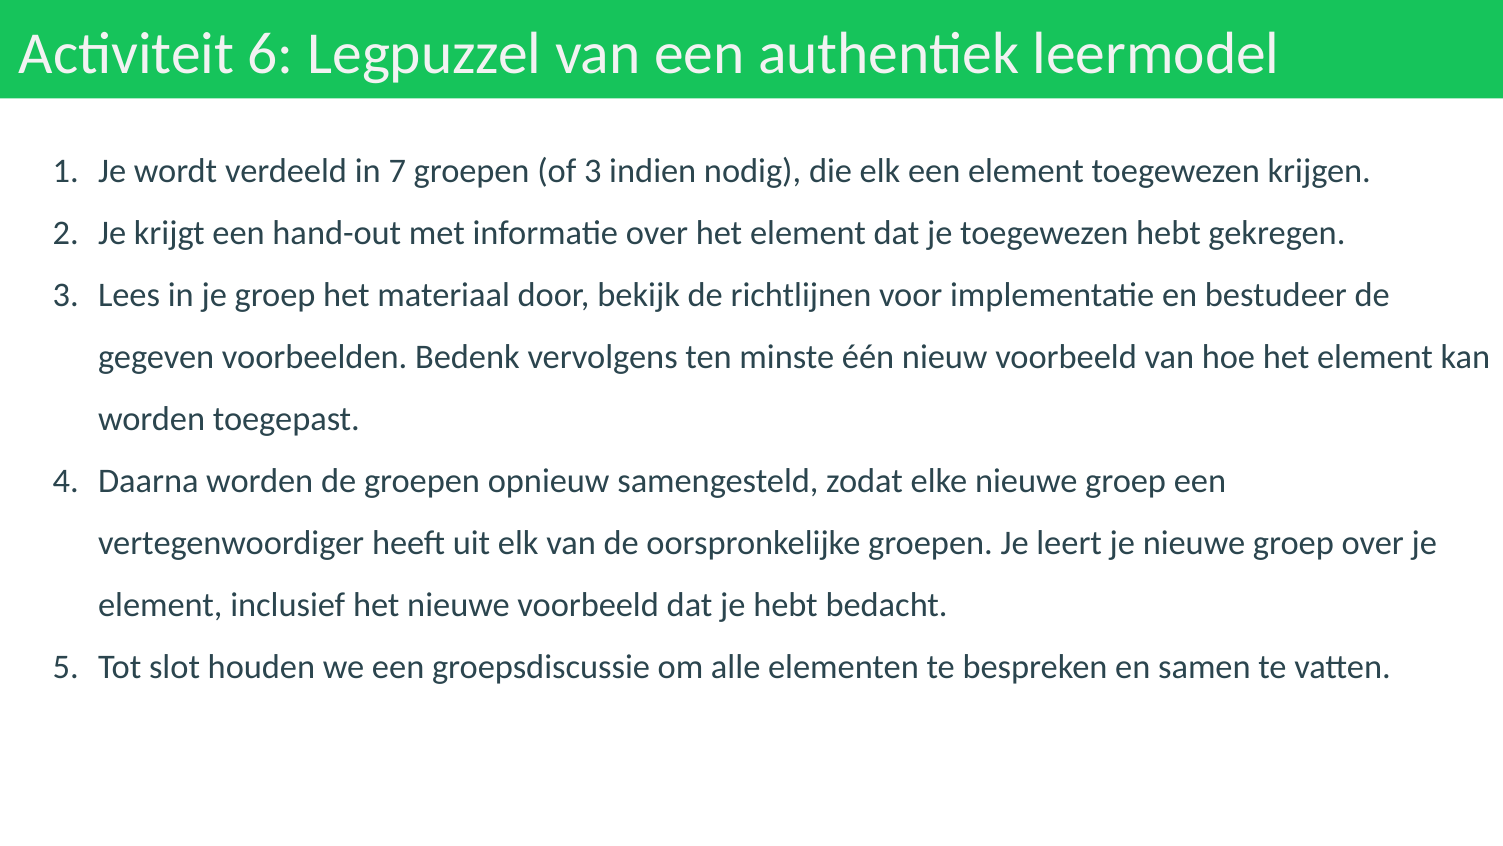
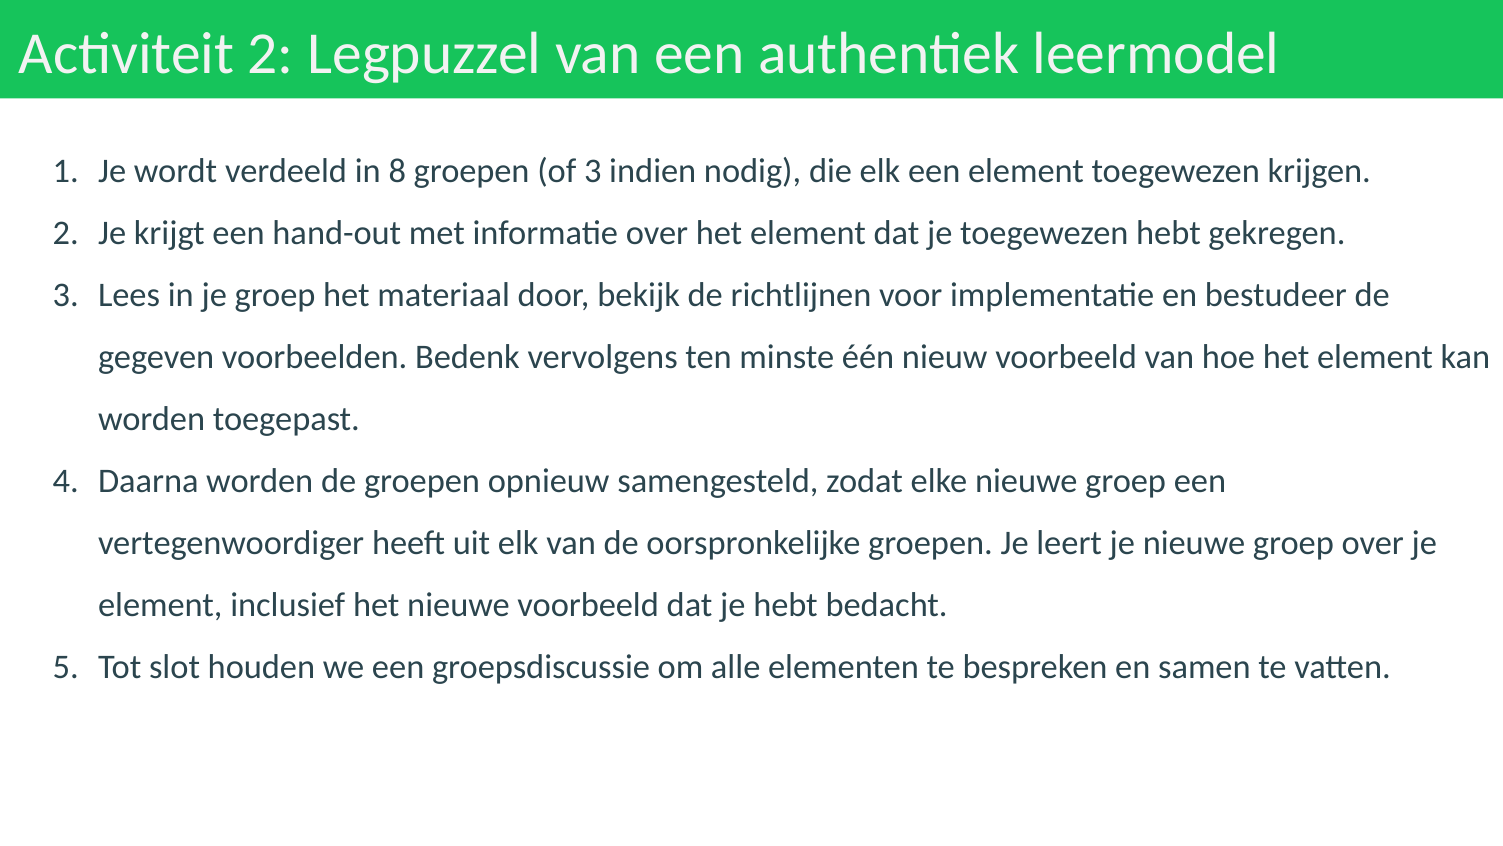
Activiteit 6: 6 -> 2 (271, 54)
7: 7 -> 8 (397, 171)
